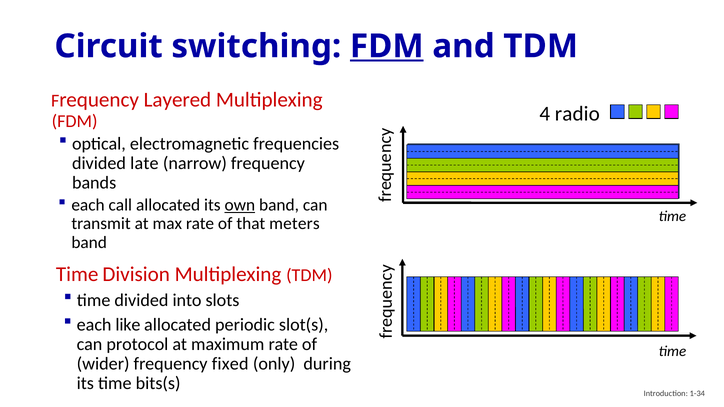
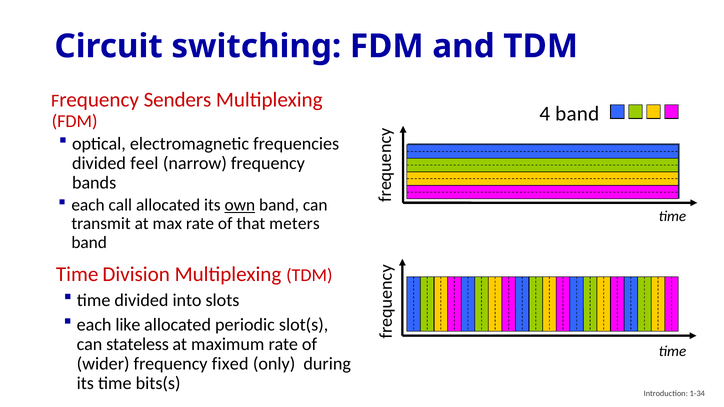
FDM underline: present -> none (387, 46)
Layered: Layered -> Senders (177, 100)
4 radio: radio -> band (577, 114)
late: late -> feel (144, 163)
protocol: protocol -> stateless (137, 344)
